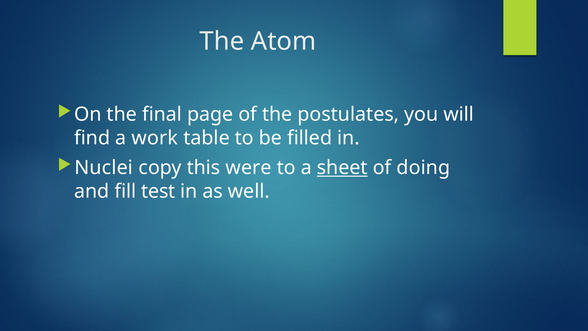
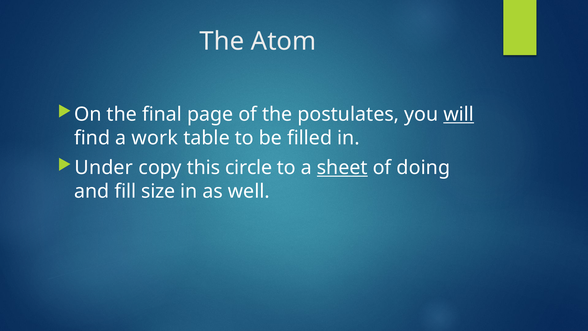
will underline: none -> present (459, 114)
Nuclei: Nuclei -> Under (104, 168)
were: were -> circle (249, 168)
test: test -> size (158, 191)
